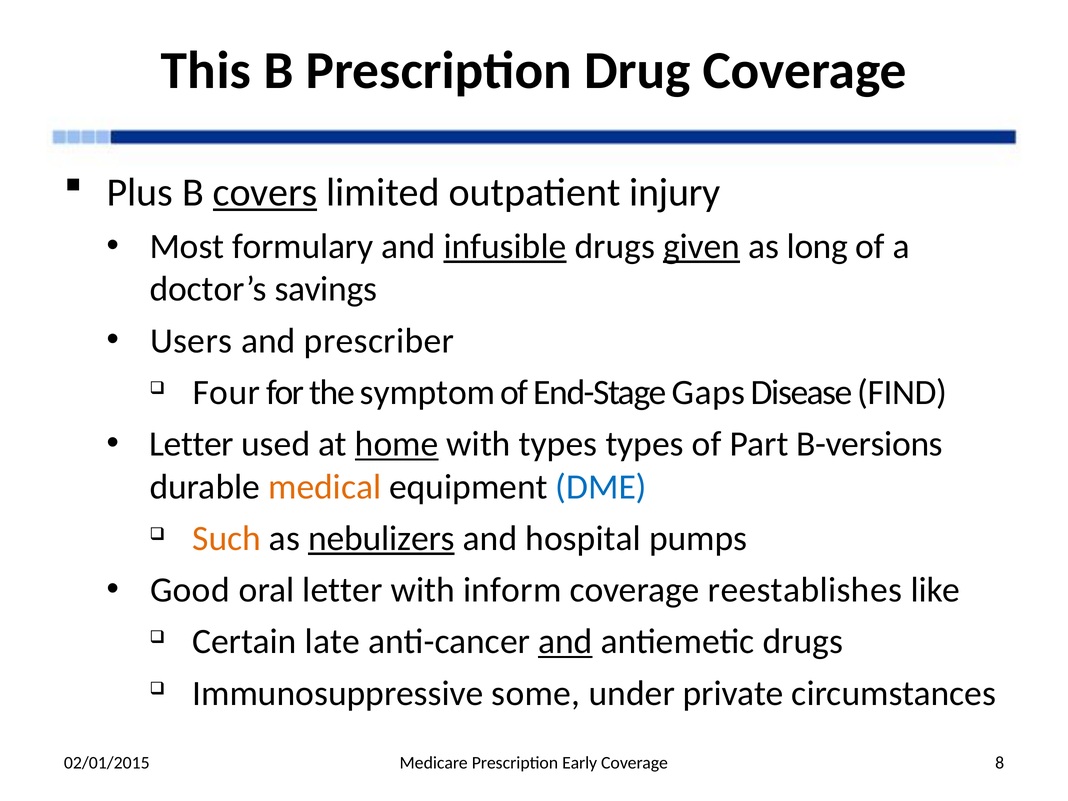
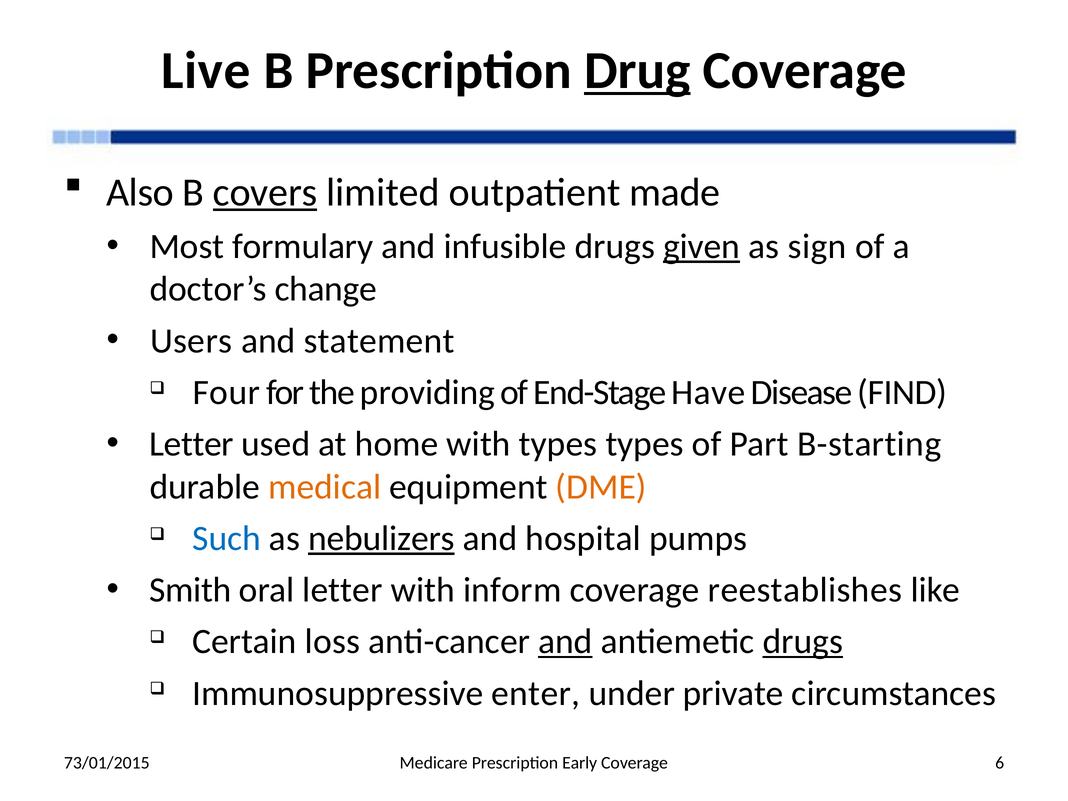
This: This -> Live (206, 70)
Drug underline: none -> present (637, 70)
Plus: Plus -> Also (140, 192)
injury: injury -> made (675, 192)
infusible underline: present -> none (505, 246)
long: long -> sign (817, 246)
savings: savings -> change (326, 289)
prescriber: prescriber -> statement (379, 341)
symptom: symptom -> providing (428, 392)
Gaps: Gaps -> Have (708, 392)
home underline: present -> none (397, 444)
B-versions: B-versions -> B-starting (869, 444)
DME colour: blue -> orange (601, 487)
Such colour: orange -> blue (227, 538)
Good: Good -> Smith (190, 590)
late: late -> loss (332, 642)
drugs underline: none -> present (803, 642)
some: some -> enter (536, 693)
02/01/2015: 02/01/2015 -> 73/01/2015 (107, 763)
8: 8 -> 6 (1000, 763)
